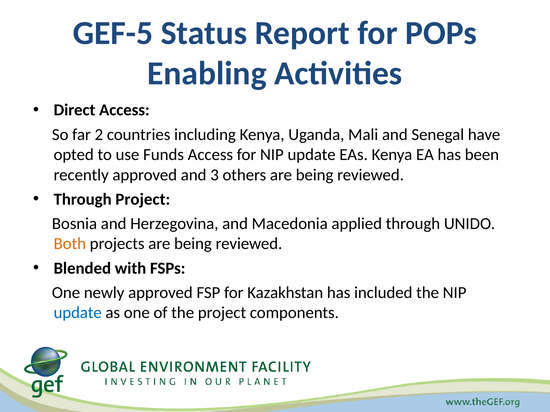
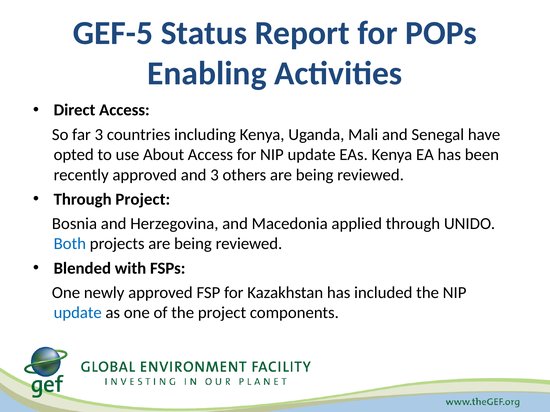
far 2: 2 -> 3 (99, 135)
Funds: Funds -> About (164, 155)
Both colour: orange -> blue (70, 244)
